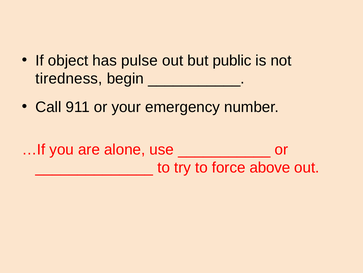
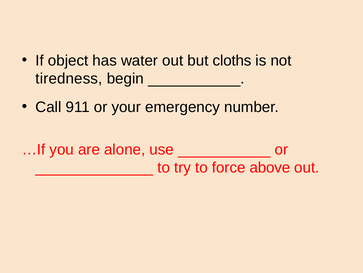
pulse: pulse -> water (140, 60)
public: public -> cloths (232, 60)
